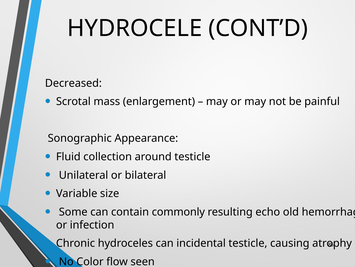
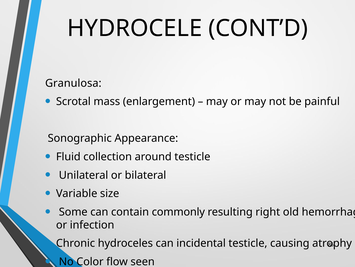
Decreased: Decreased -> Granulosa (73, 83)
echo: echo -> right (268, 211)
